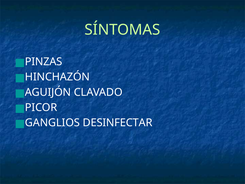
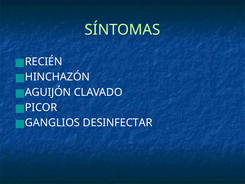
PINZAS: PINZAS -> RECIÉN (44, 62)
